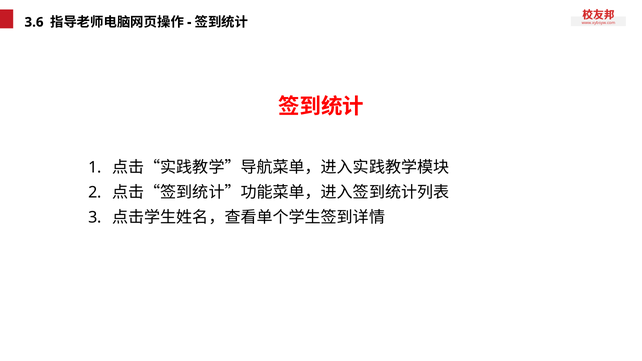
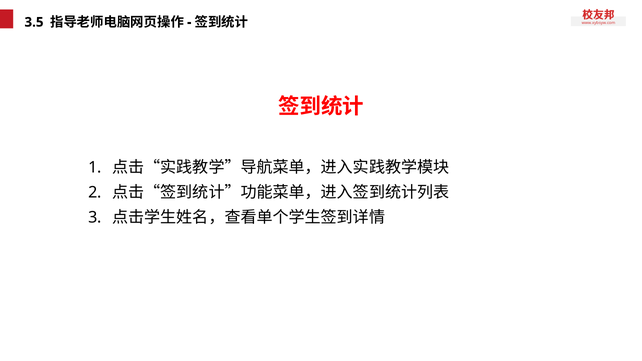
3.6: 3.6 -> 3.5 (34, 22)
